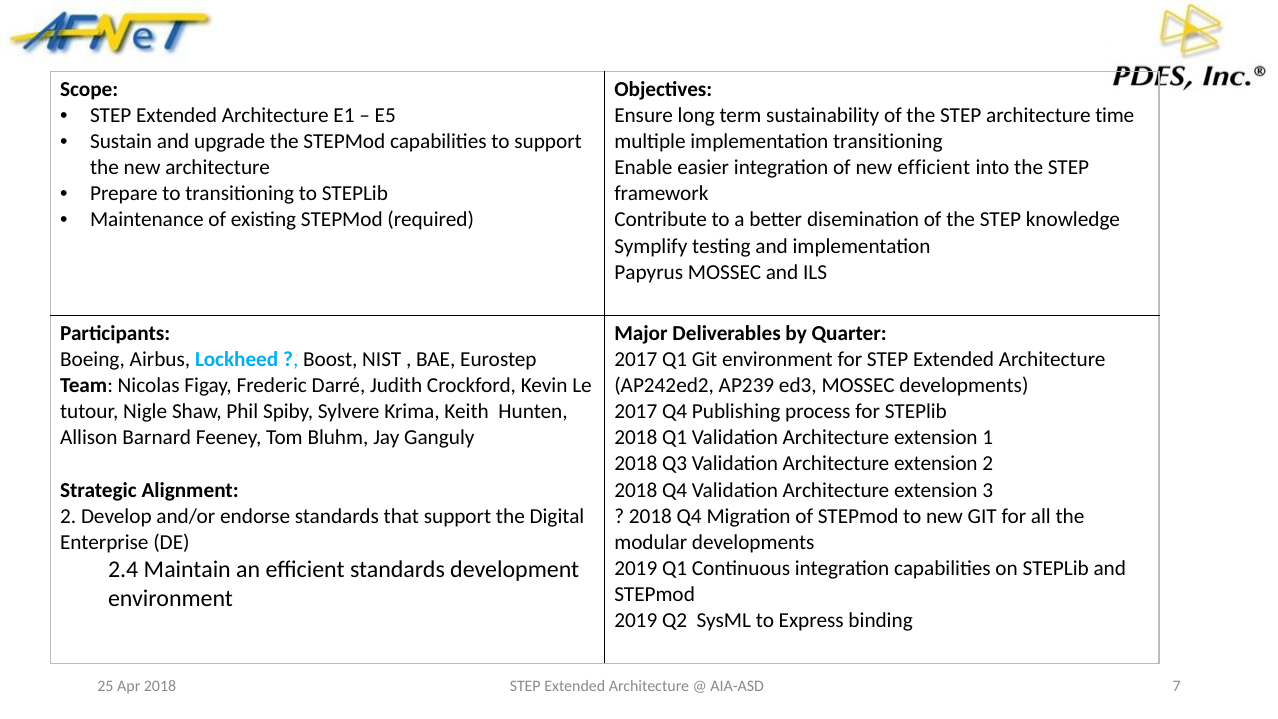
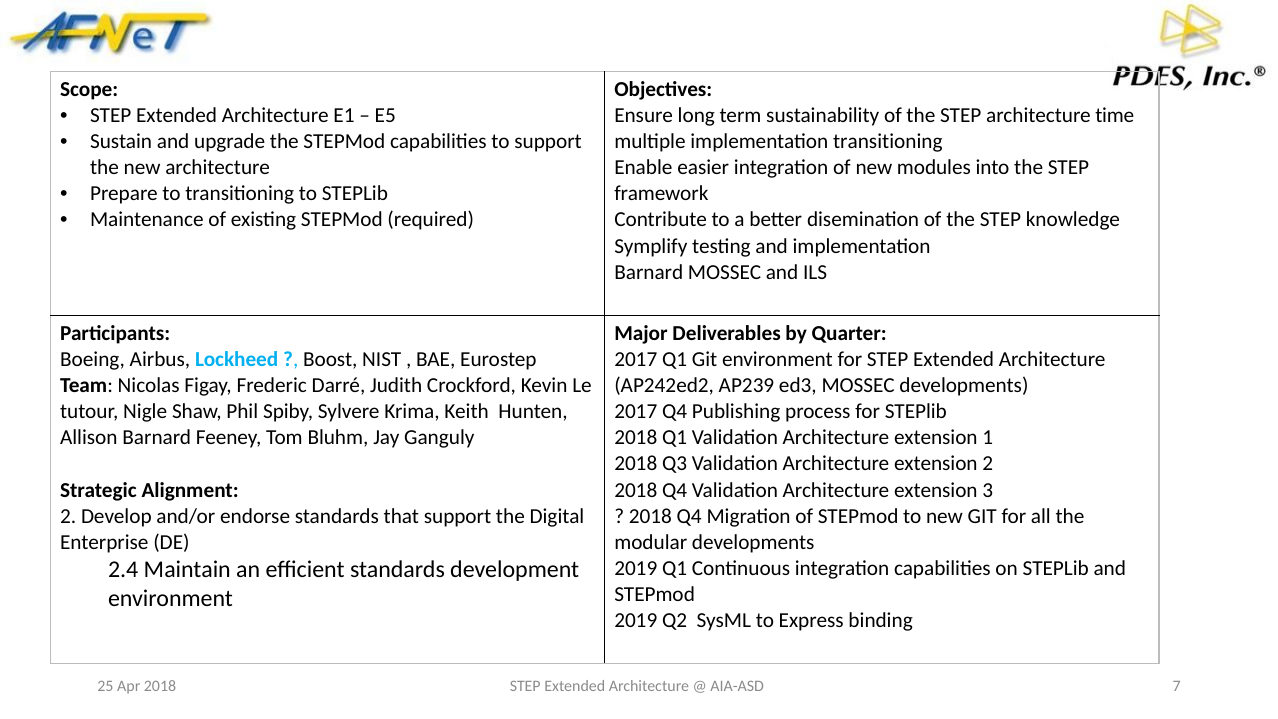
new efficient: efficient -> modules (934, 168)
Papyrus: Papyrus -> Barnard (649, 272)
